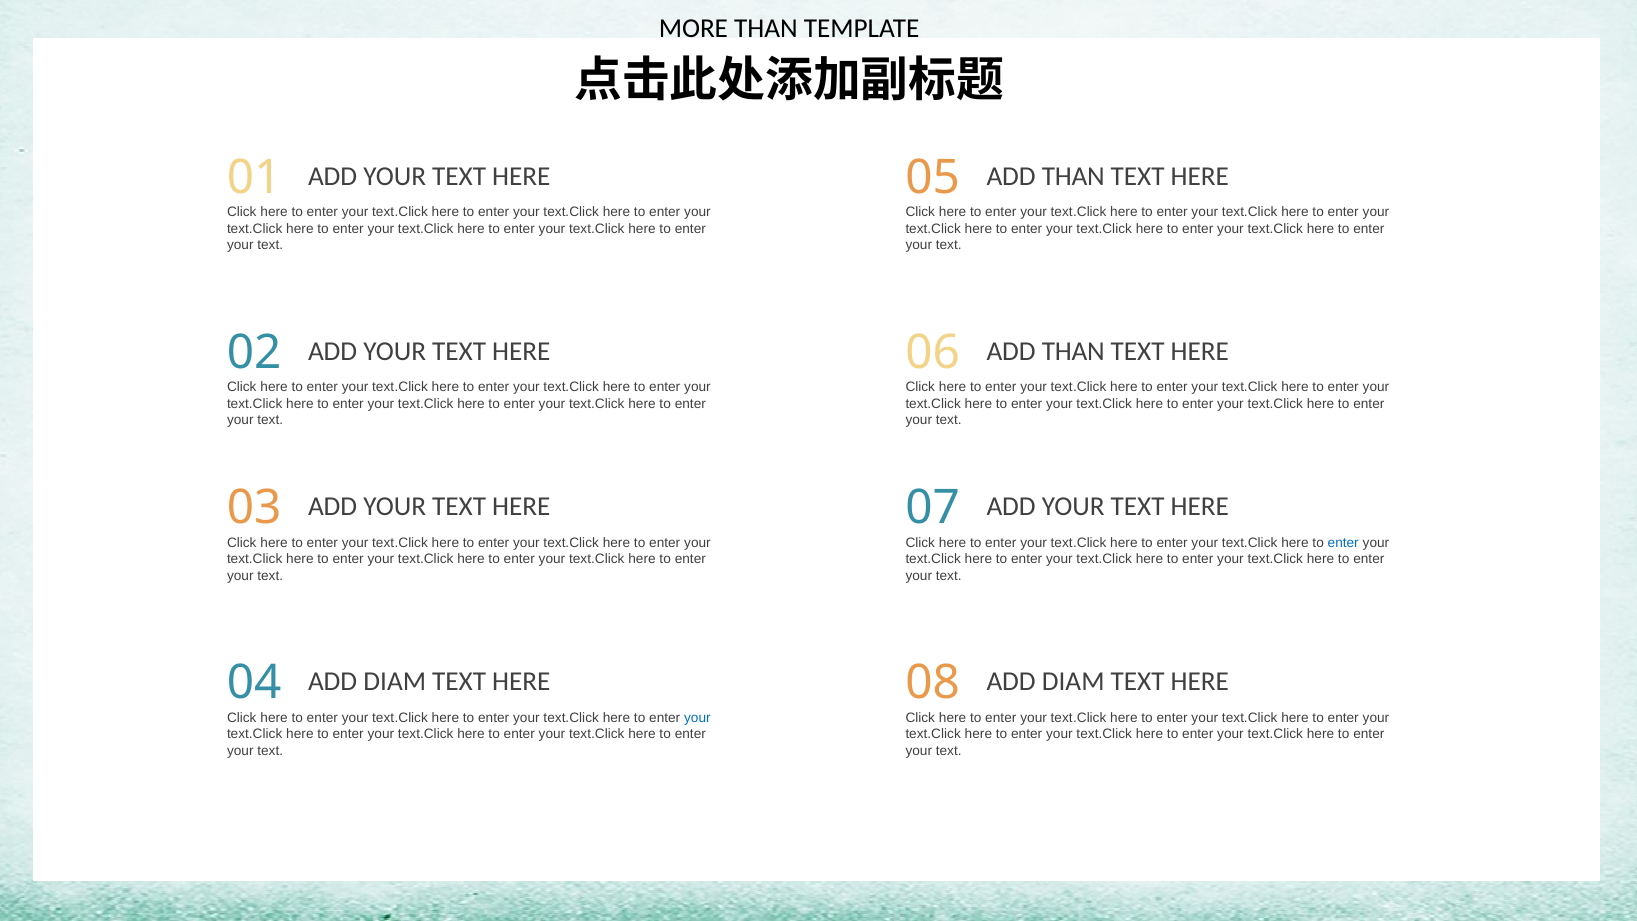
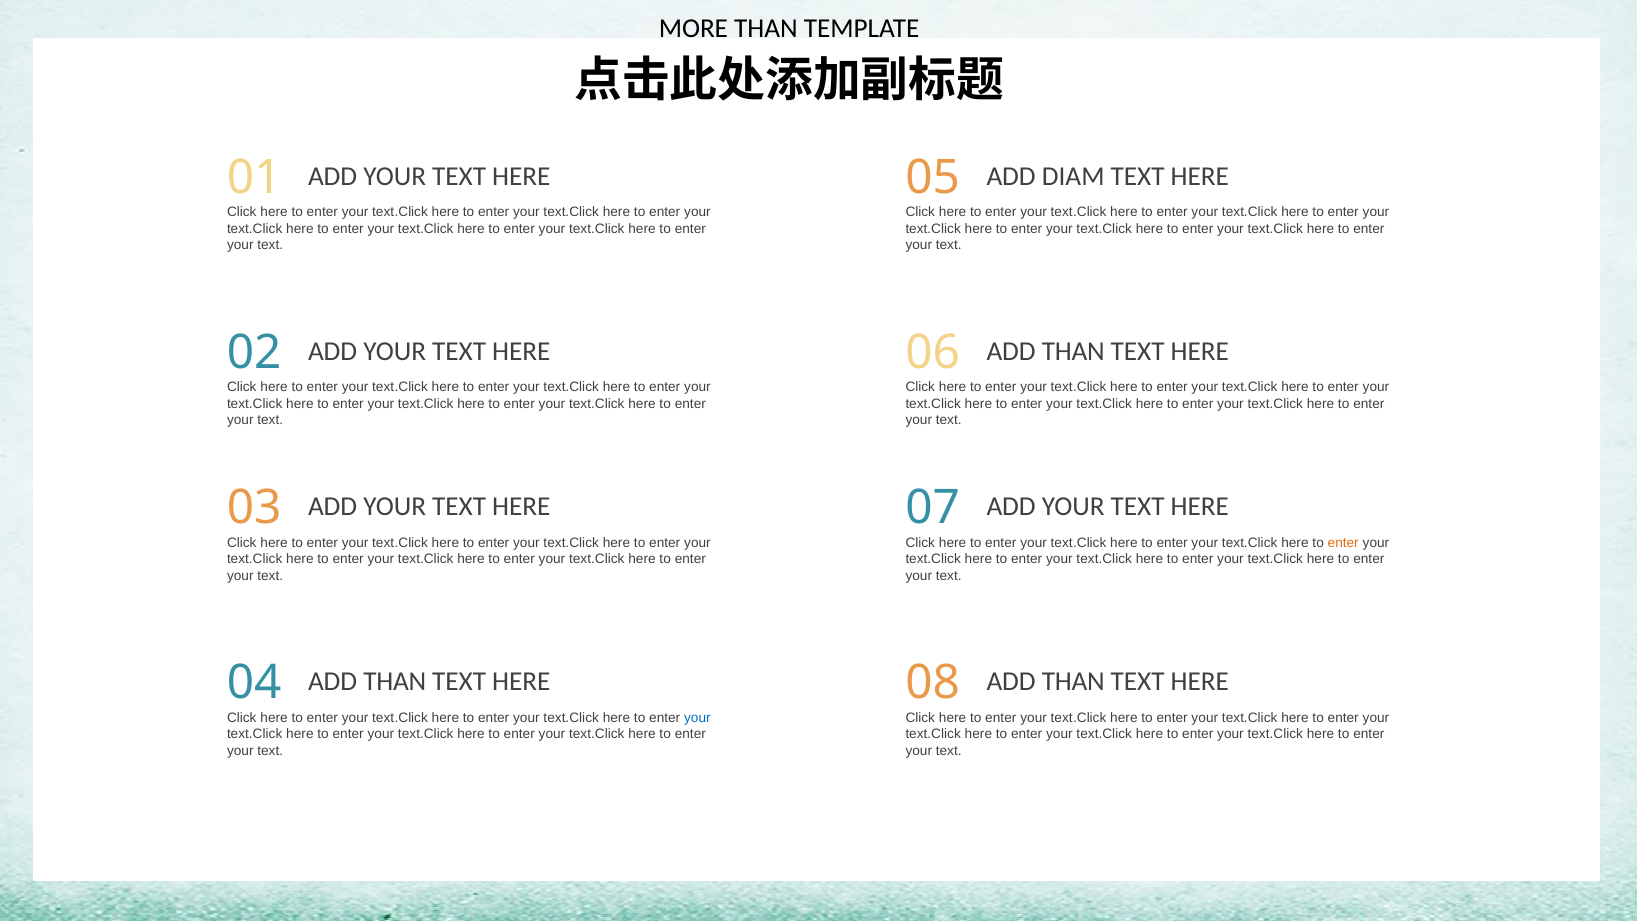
THAN: THAN -> DIAM (1073, 176)
enter colour: blue -> orange (1343, 543)
DIAM: DIAM -> THAN (395, 682)
DIAM: DIAM -> THAN (1073, 682)
